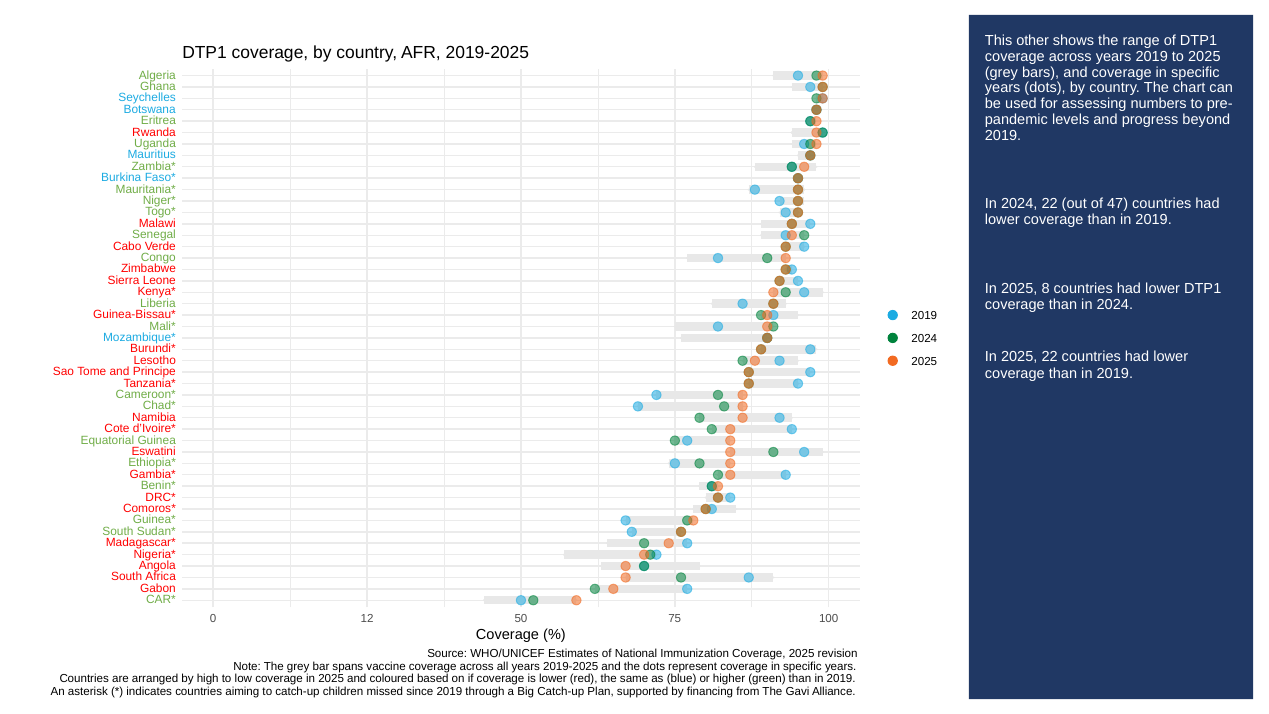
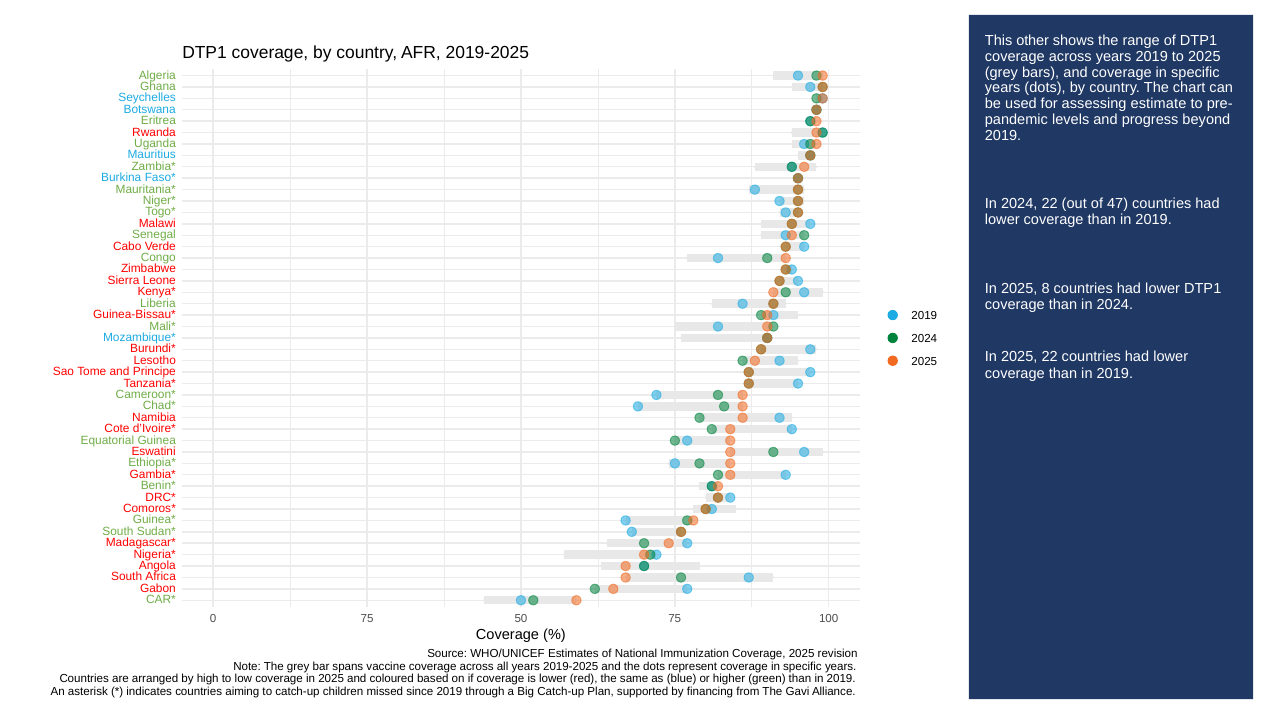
numbers: numbers -> estimate (1159, 104)
0 12: 12 -> 75 (367, 618)
